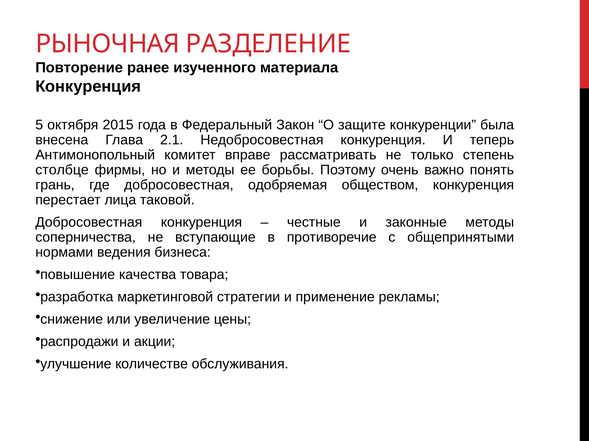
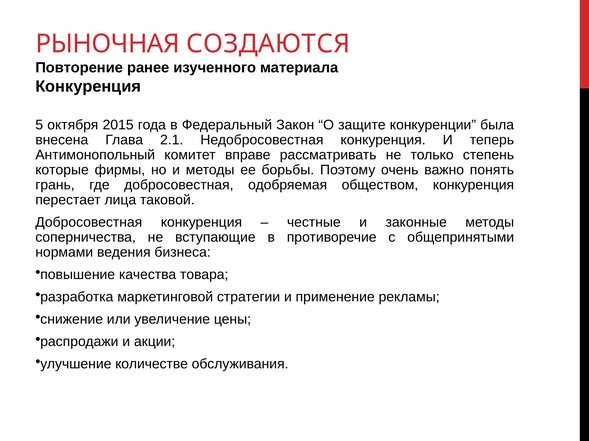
РАЗДЕЛЕНИЕ: РАЗДЕЛЕНИЕ -> СОЗДАЮТСЯ (268, 44)
столбце: столбце -> которые (62, 170)
